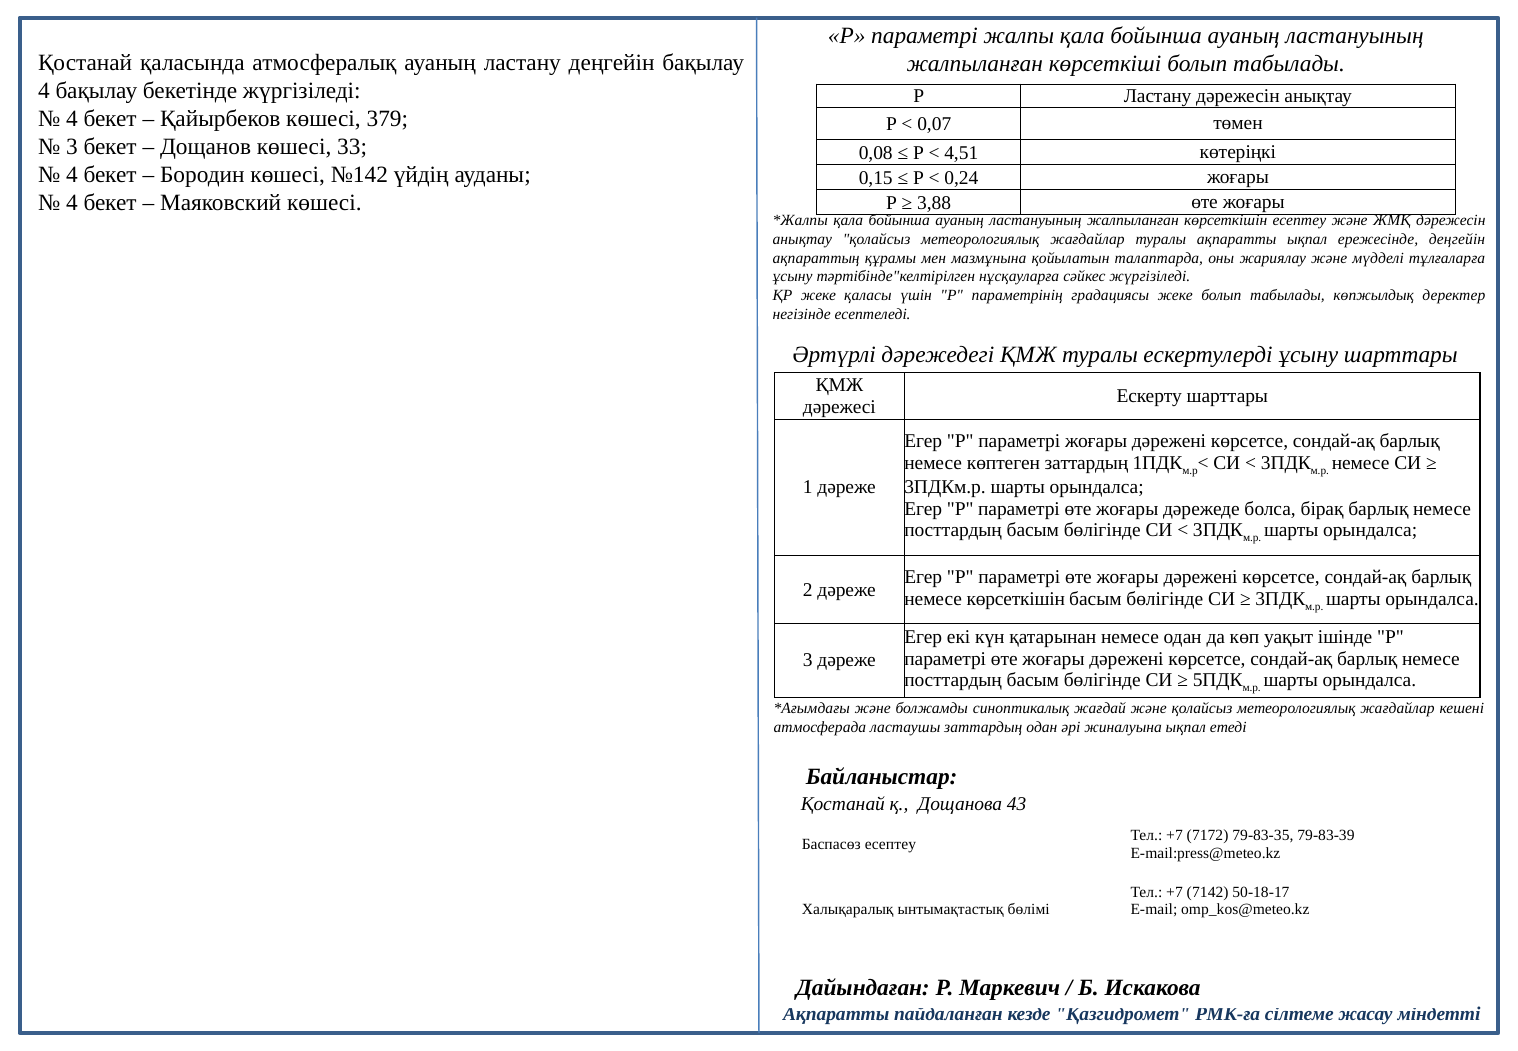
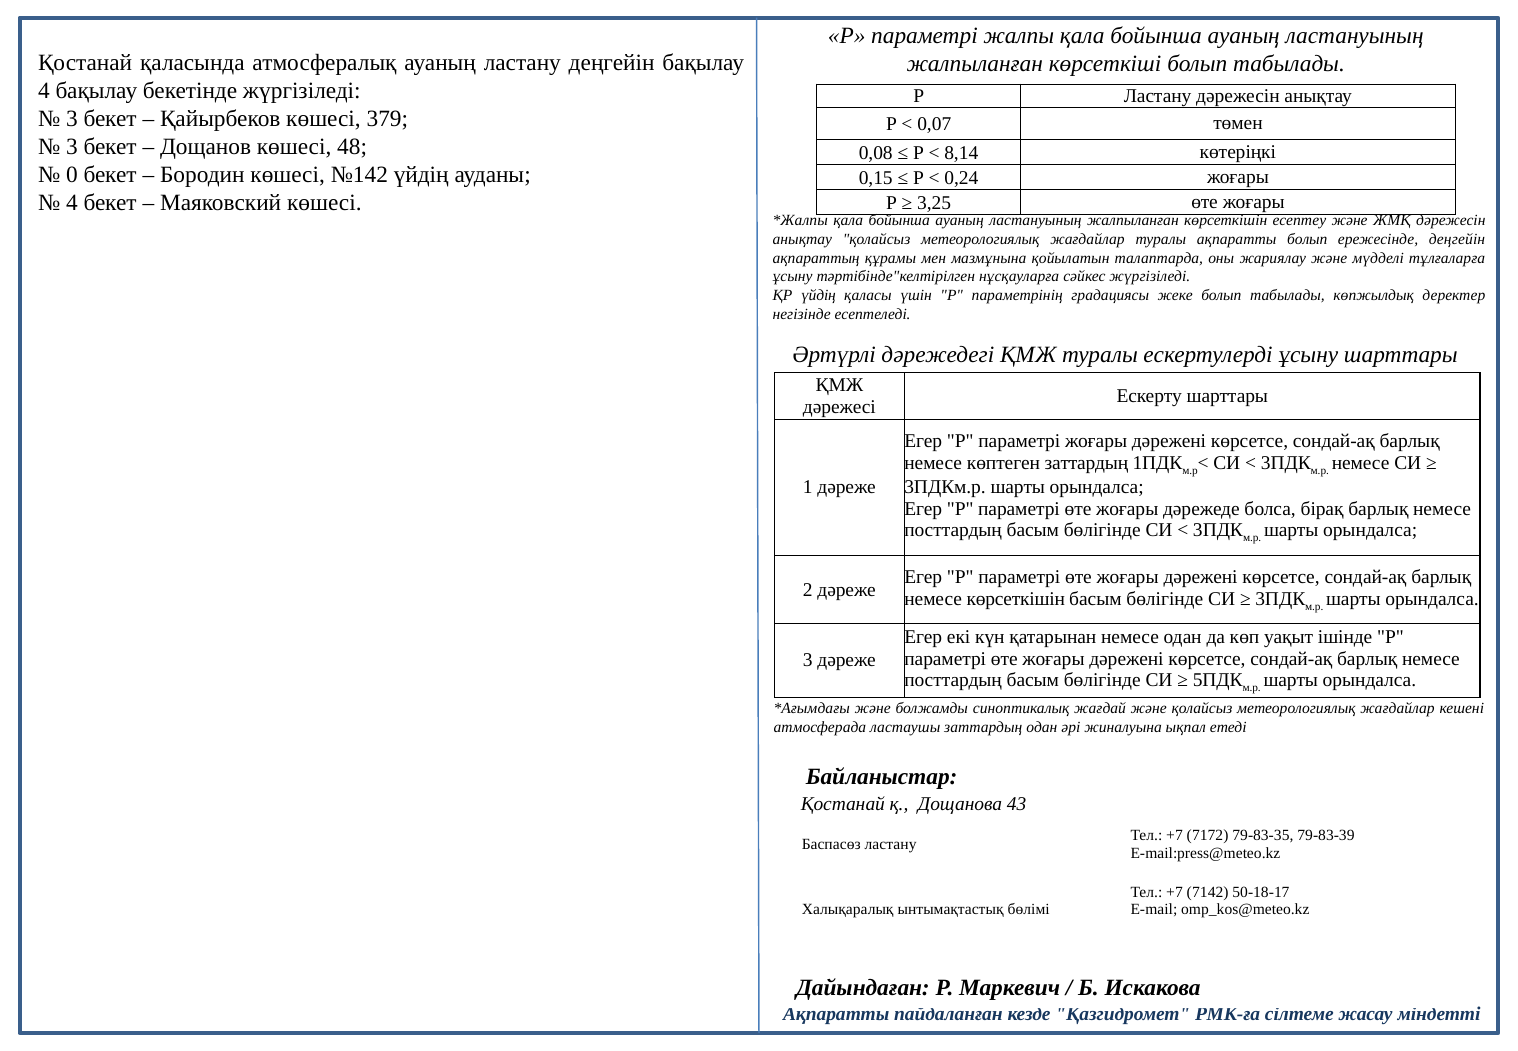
4: 4 -> 3 (72, 119)
33: 33 -> 48 (352, 147)
4,51: 4,51 -> 8,14 (961, 153)
4: 4 -> 0 (72, 175)
3,88: 3,88 -> 3,25 (934, 203)
ақпаратты ықпал: ықпал -> болып (1307, 239)
ҚР жеке: жеке -> үйдің (819, 295)
Баспасөз есептеу: есептеу -> ластану (891, 844)
